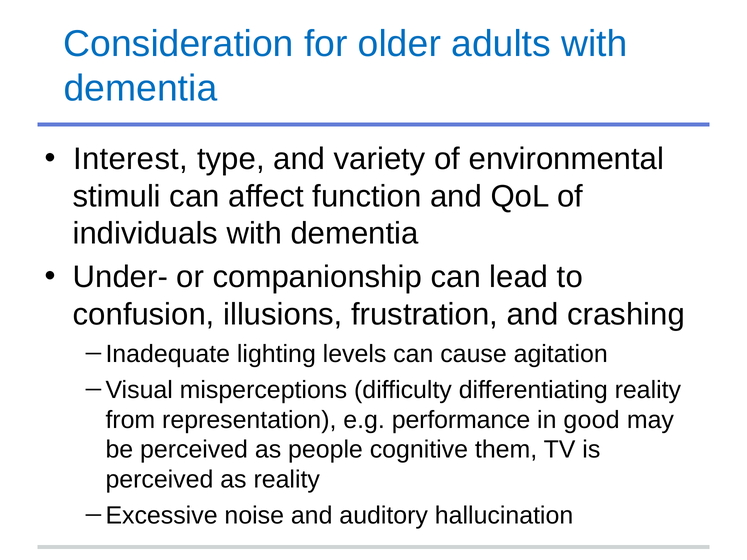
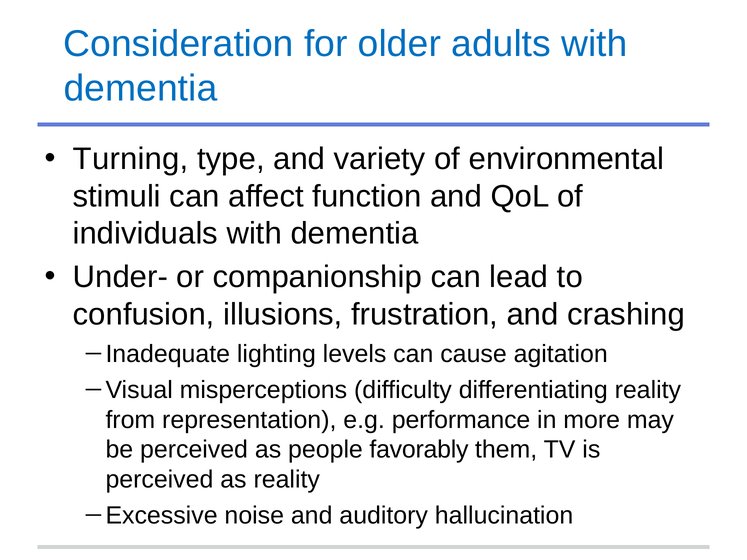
Interest: Interest -> Turning (131, 159)
good: good -> more (592, 420)
cognitive: cognitive -> favorably (419, 450)
